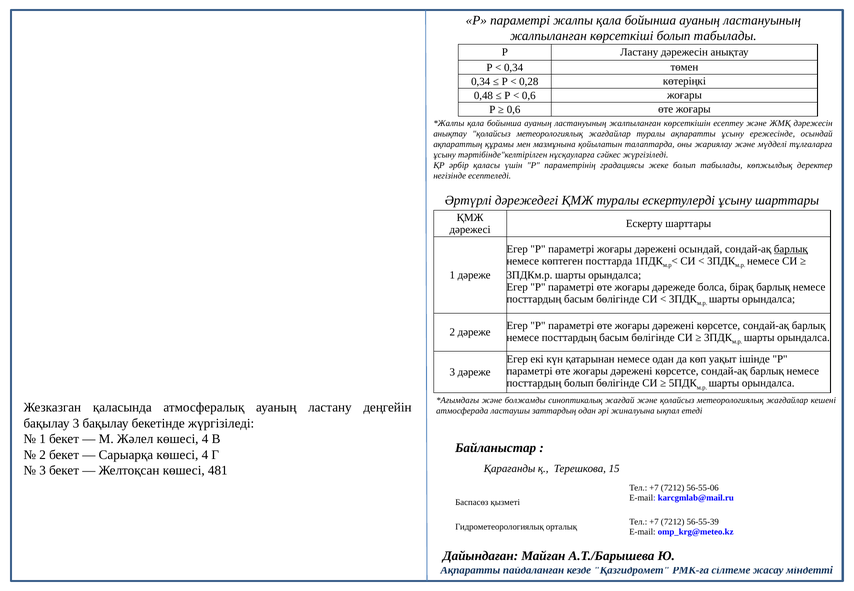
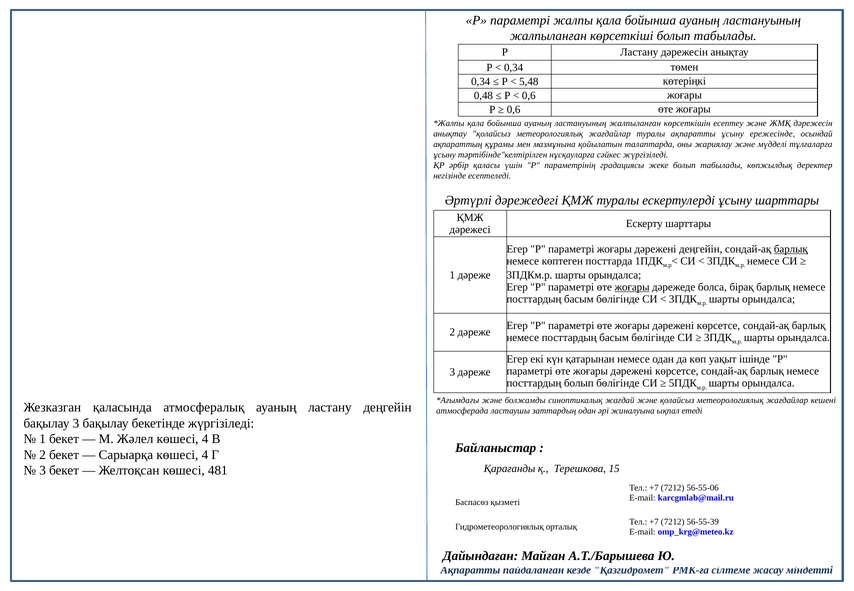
0,28: 0,28 -> 5,48 (529, 82)
дәрежені осындай: осындай -> деңгейін (701, 249)
жоғары underline: none -> present (632, 287)
